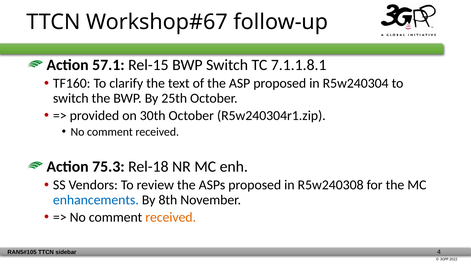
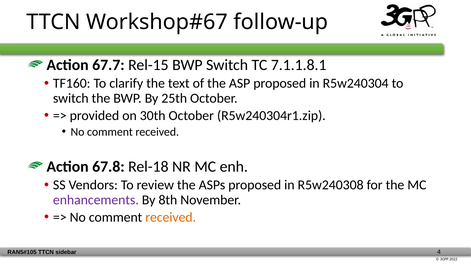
57.1: 57.1 -> 67.7 (108, 65)
75.3: 75.3 -> 67.8 (108, 167)
enhancements colour: blue -> purple (96, 200)
